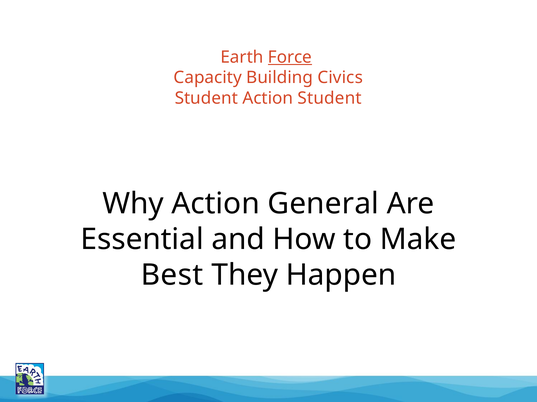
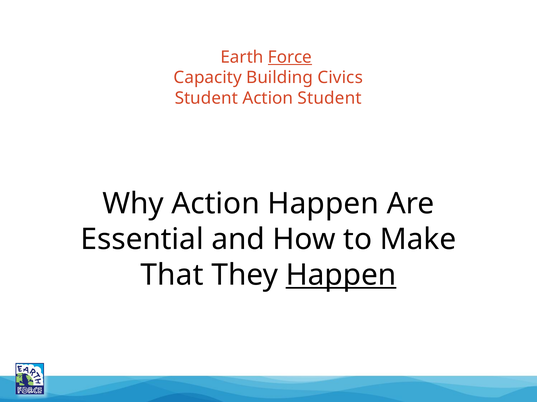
Action General: General -> Happen (323, 204)
Best: Best -> That (172, 275)
Happen underline: none -> present (341, 275)
